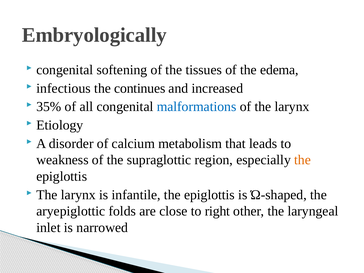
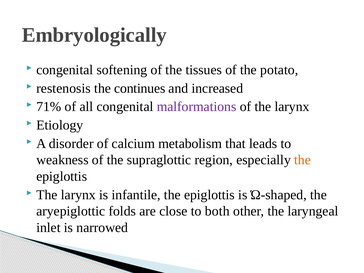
edema: edema -> potato (279, 70)
infectious: infectious -> restenosis (64, 88)
35%: 35% -> 71% (49, 107)
malformations colour: blue -> purple (197, 107)
right: right -> both (217, 211)
